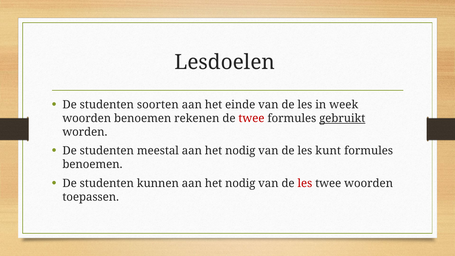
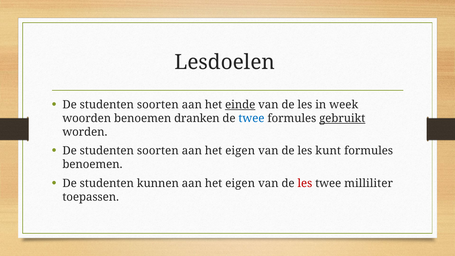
einde underline: none -> present (240, 105)
rekenen: rekenen -> dranken (197, 118)
twee colour: red -> blue (251, 118)
meestal: meestal -> soorten (158, 151)
nodig: nodig -> eigen (240, 151)
kunnen aan het nodig: nodig -> eigen (240, 183)
twee woorden: woorden -> milliliter (369, 183)
